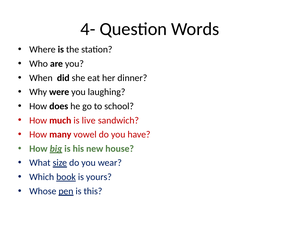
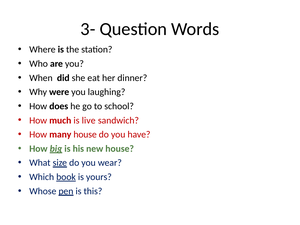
4-: 4- -> 3- (88, 29)
many vowel: vowel -> house (85, 135)
